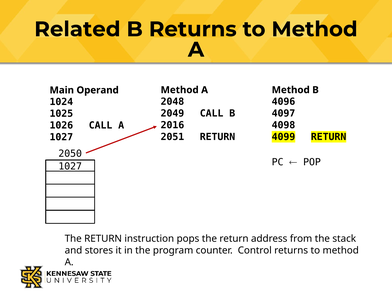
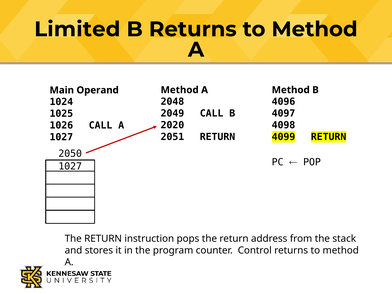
Related: Related -> Limited (77, 29)
2016: 2016 -> 2020 (172, 125)
